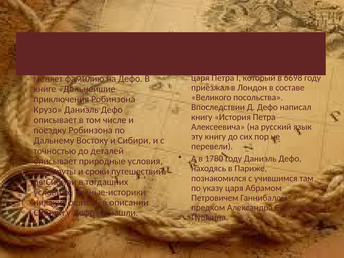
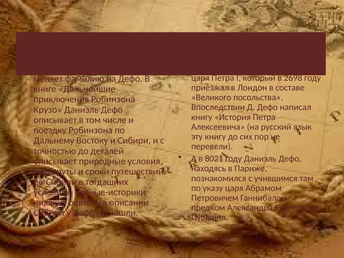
6698: 6698 -> 2698 (293, 78)
1780: 1780 -> 8021 (214, 159)
